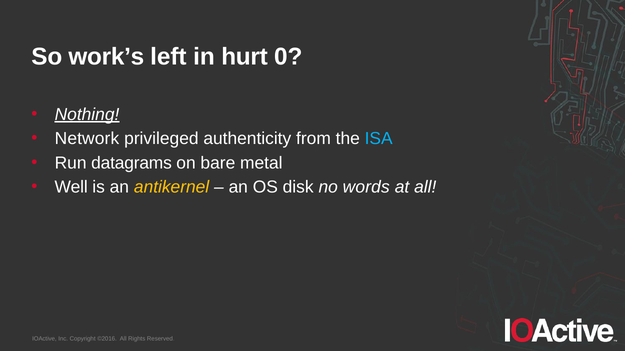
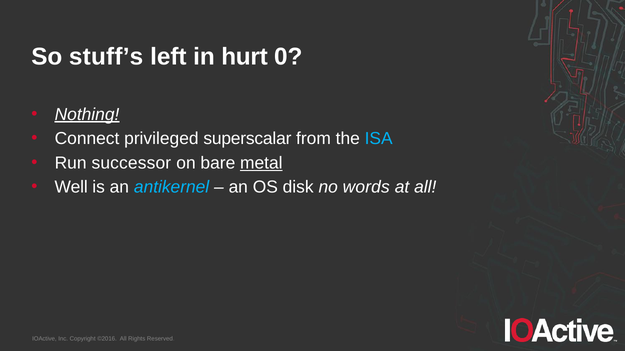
work’s: work’s -> stuff’s (106, 57)
Network: Network -> Connect (87, 139)
authenticity: authenticity -> superscalar (247, 139)
datagrams: datagrams -> successor (131, 163)
metal underline: none -> present (261, 163)
antikernel colour: yellow -> light blue (172, 187)
